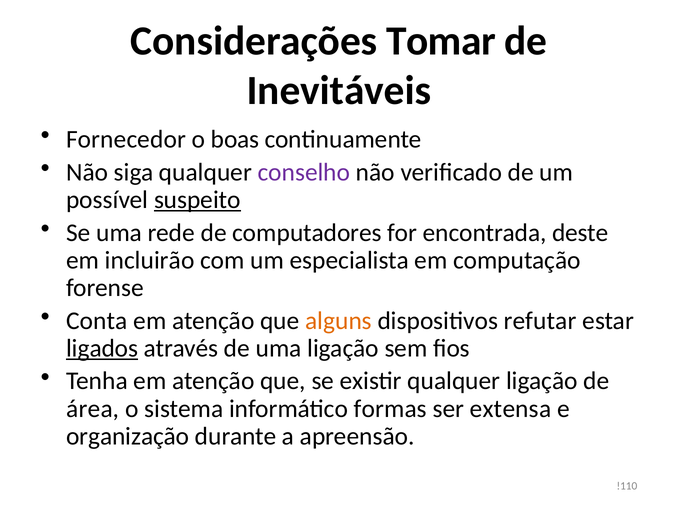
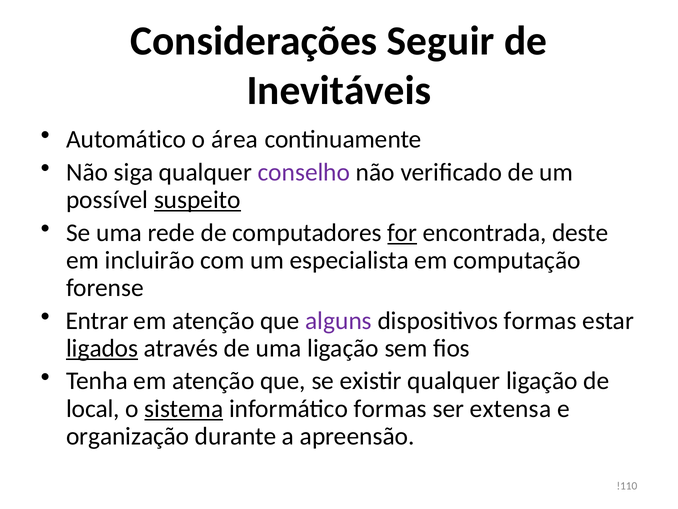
Tomar: Tomar -> Seguir (441, 41)
Fornecedor: Fornecedor -> Automático (126, 139)
boas: boas -> área (235, 139)
for underline: none -> present (402, 232)
Conta: Conta -> Entrar (97, 320)
alguns colour: orange -> purple (339, 320)
dispositivos refutar: refutar -> formas (540, 320)
área: área -> local (93, 408)
sistema underline: none -> present (184, 408)
